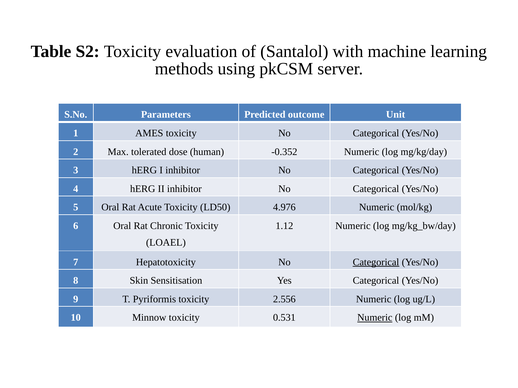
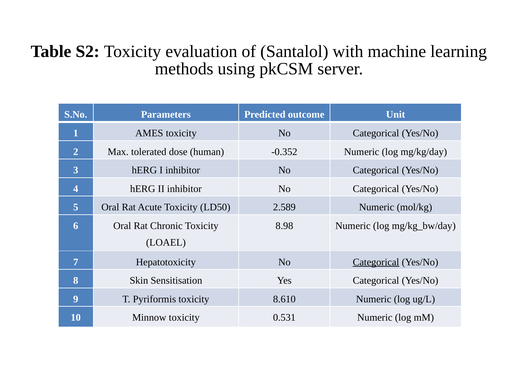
4.976: 4.976 -> 2.589 (284, 208)
1.12: 1.12 -> 8.98 (284, 226)
2.556: 2.556 -> 8.610 (284, 300)
Numeric underline: present -> none (375, 318)
